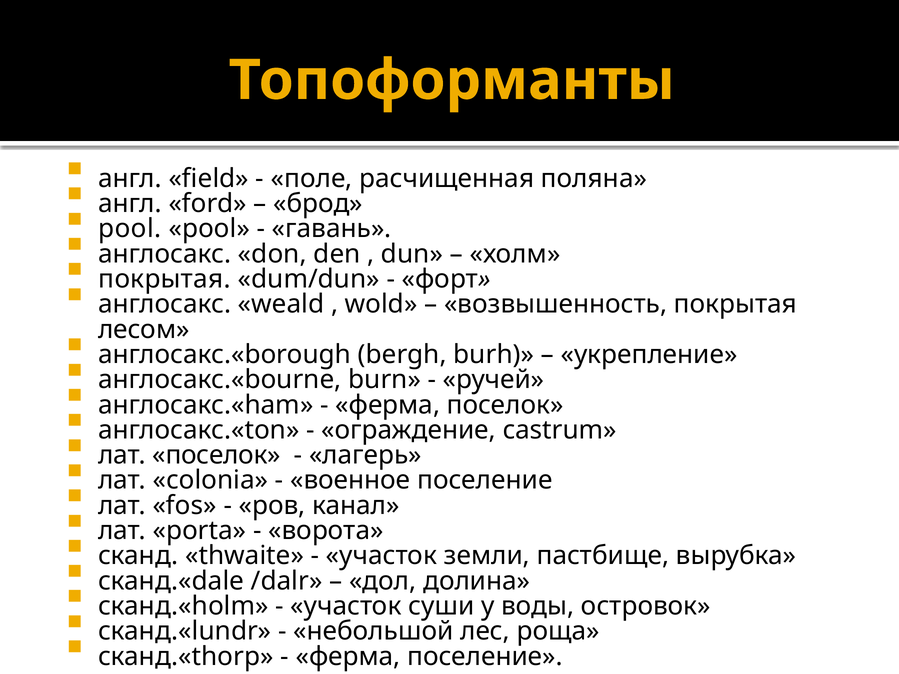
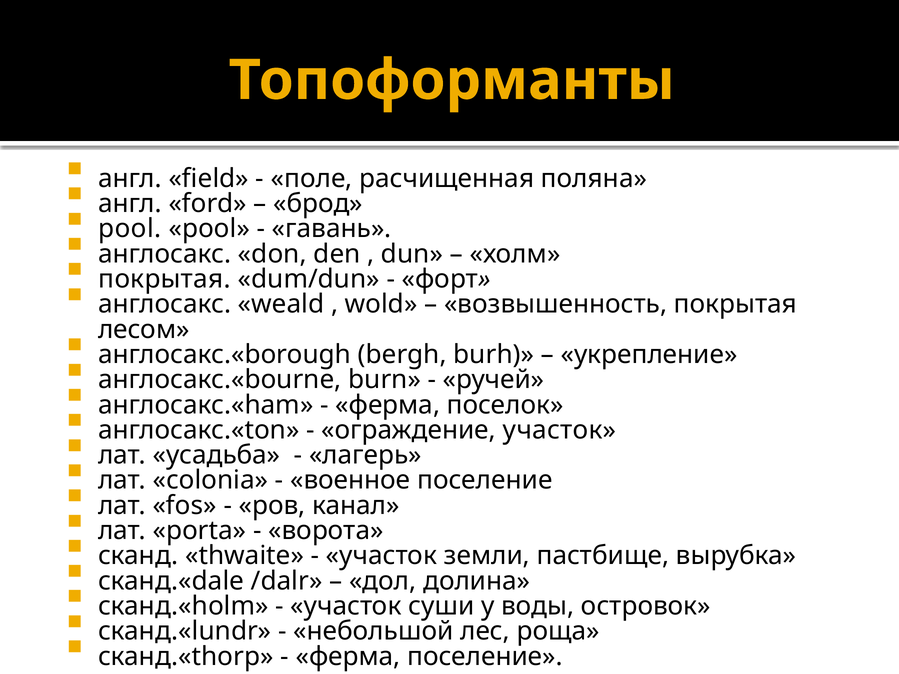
ограждение castrum: castrum -> участок (559, 430)
лат поселок: поселок -> усадьба (217, 455)
